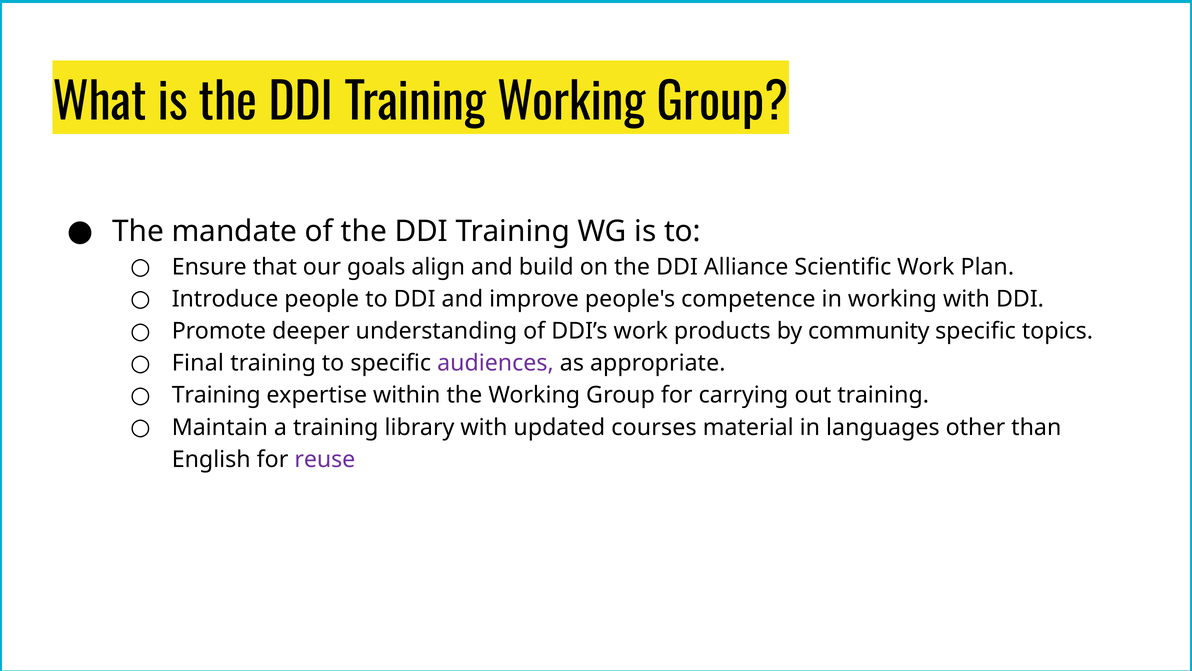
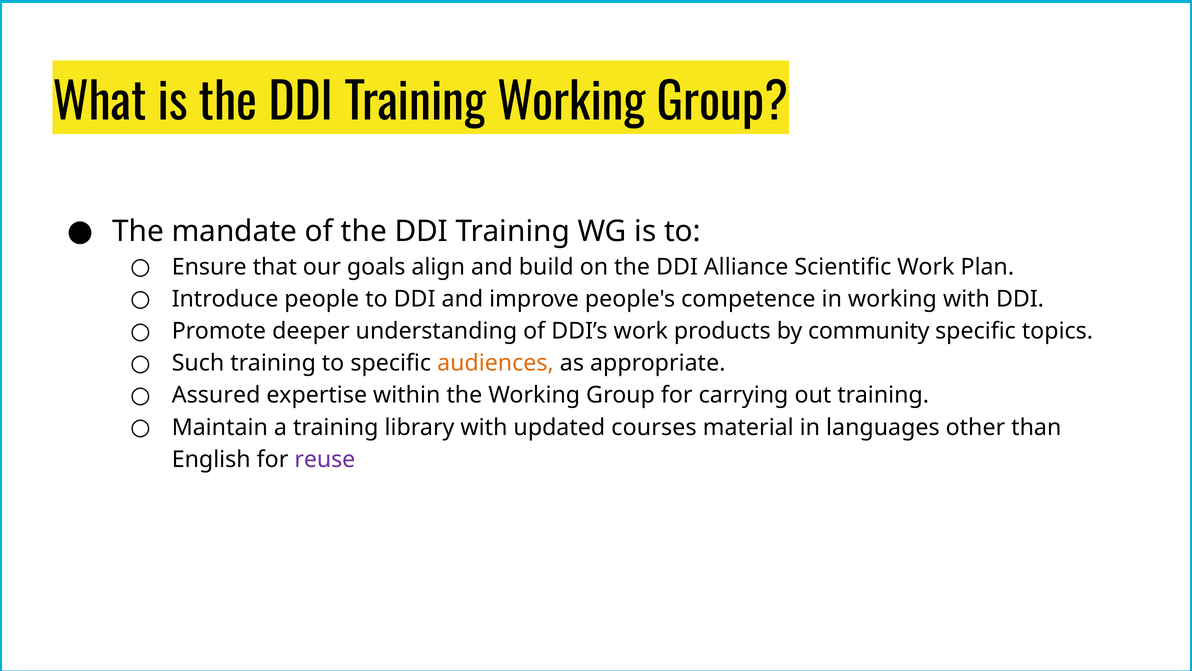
Final: Final -> Such (198, 363)
audiences colour: purple -> orange (495, 363)
Training: Training -> Assured (216, 395)
